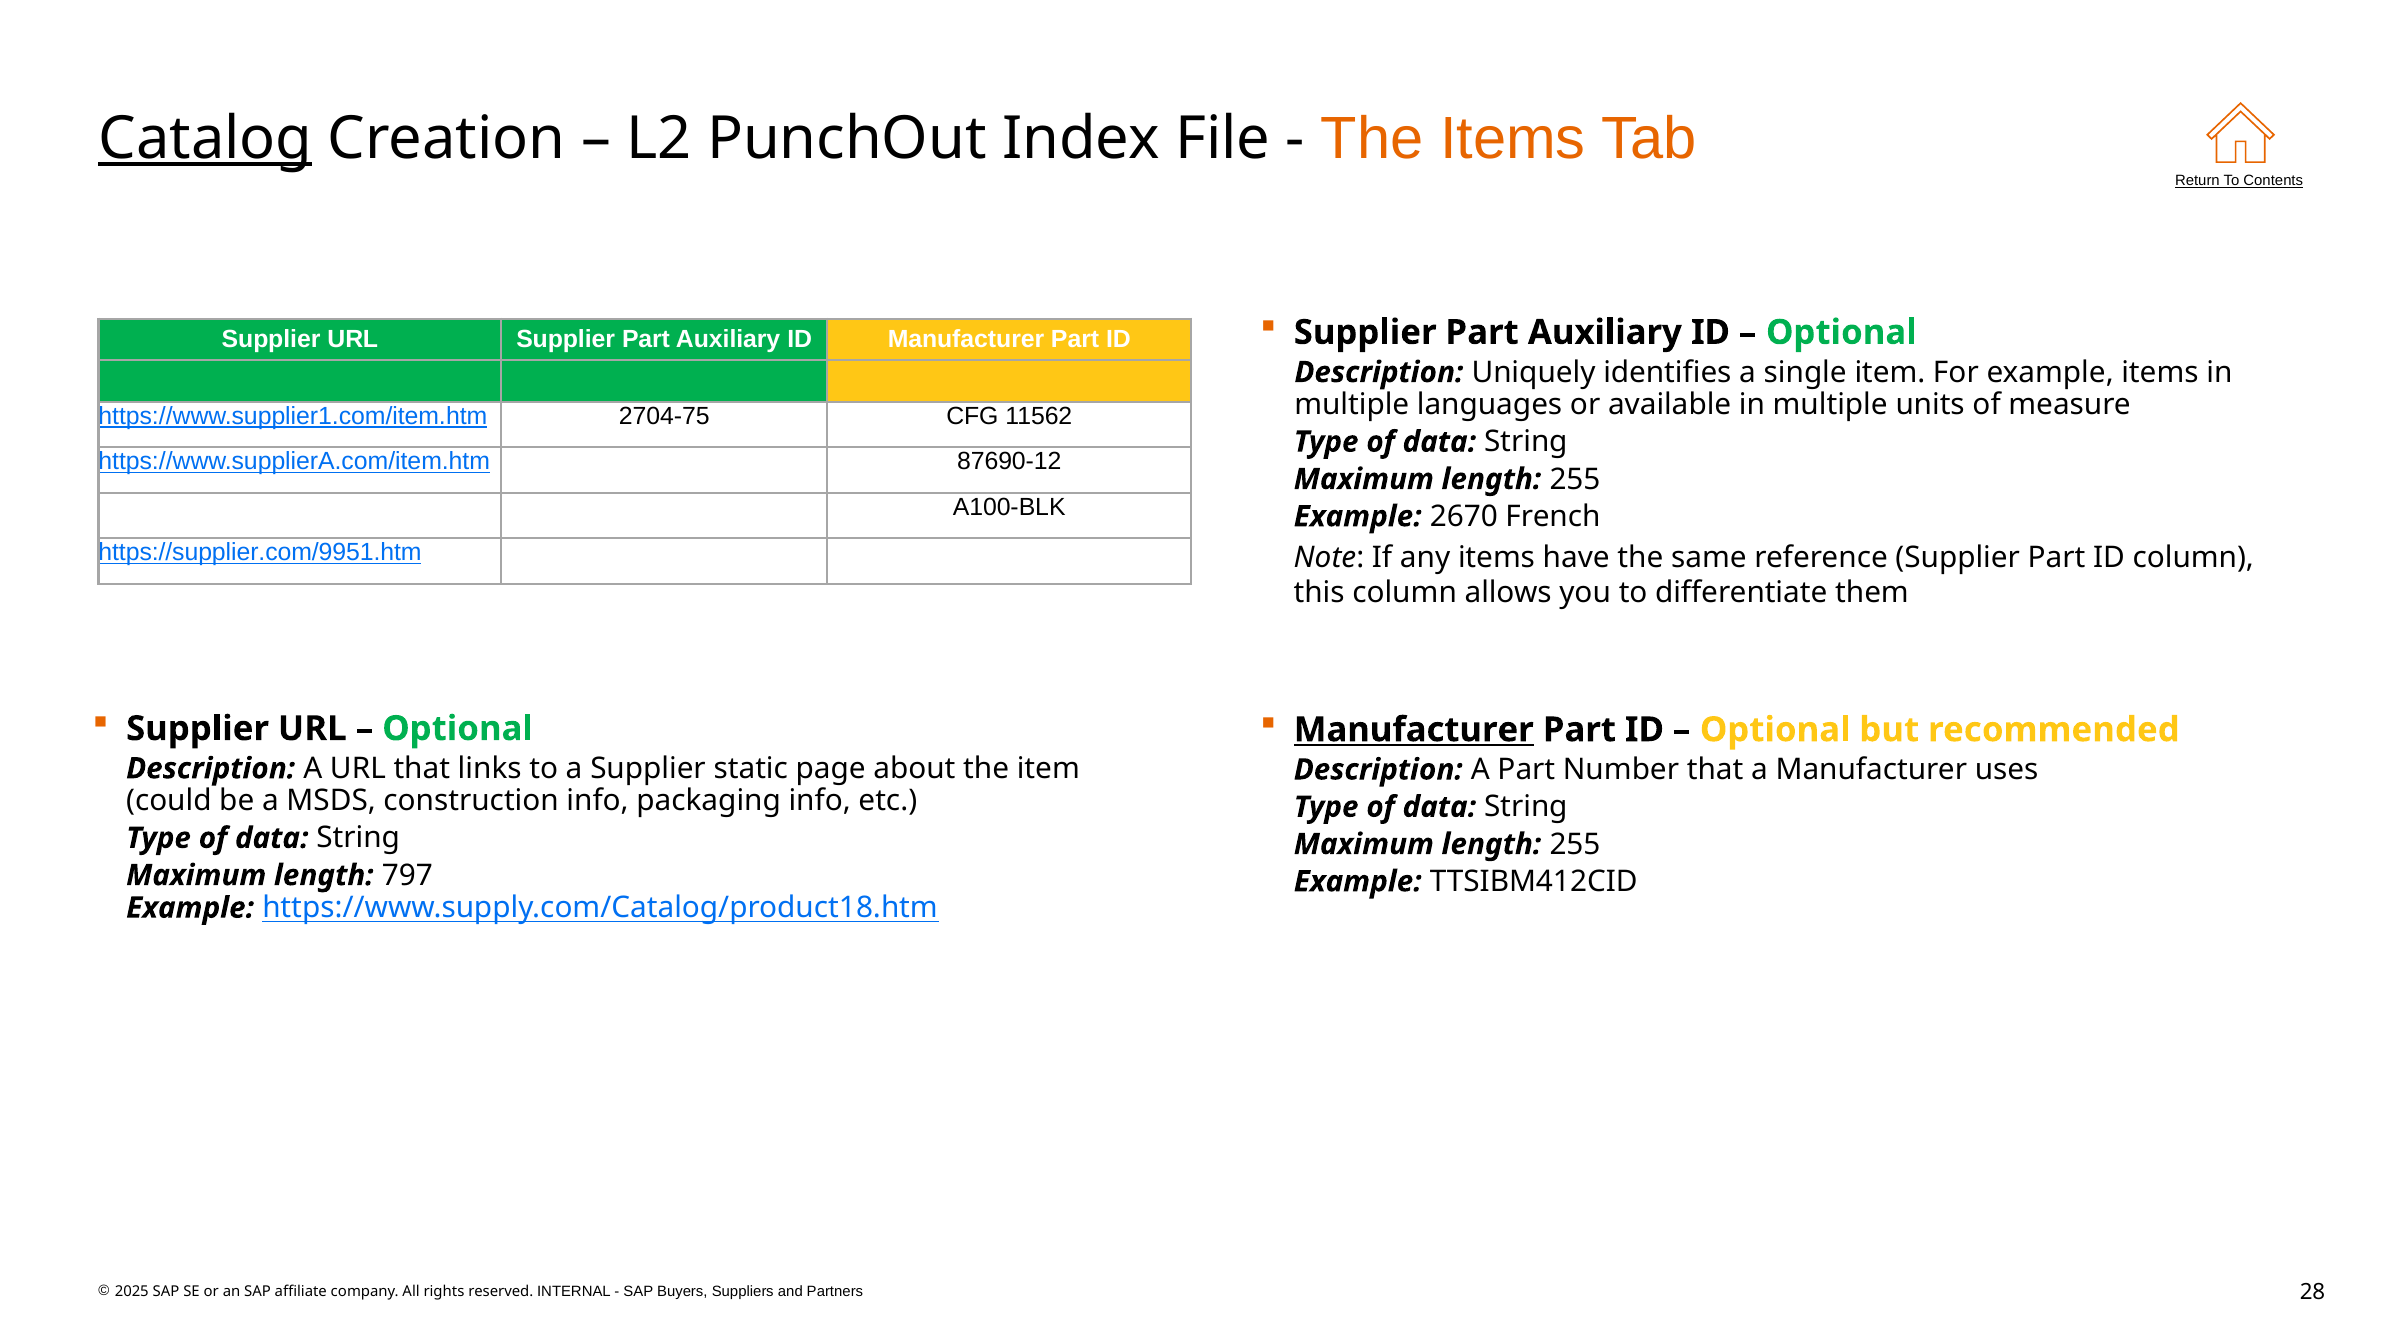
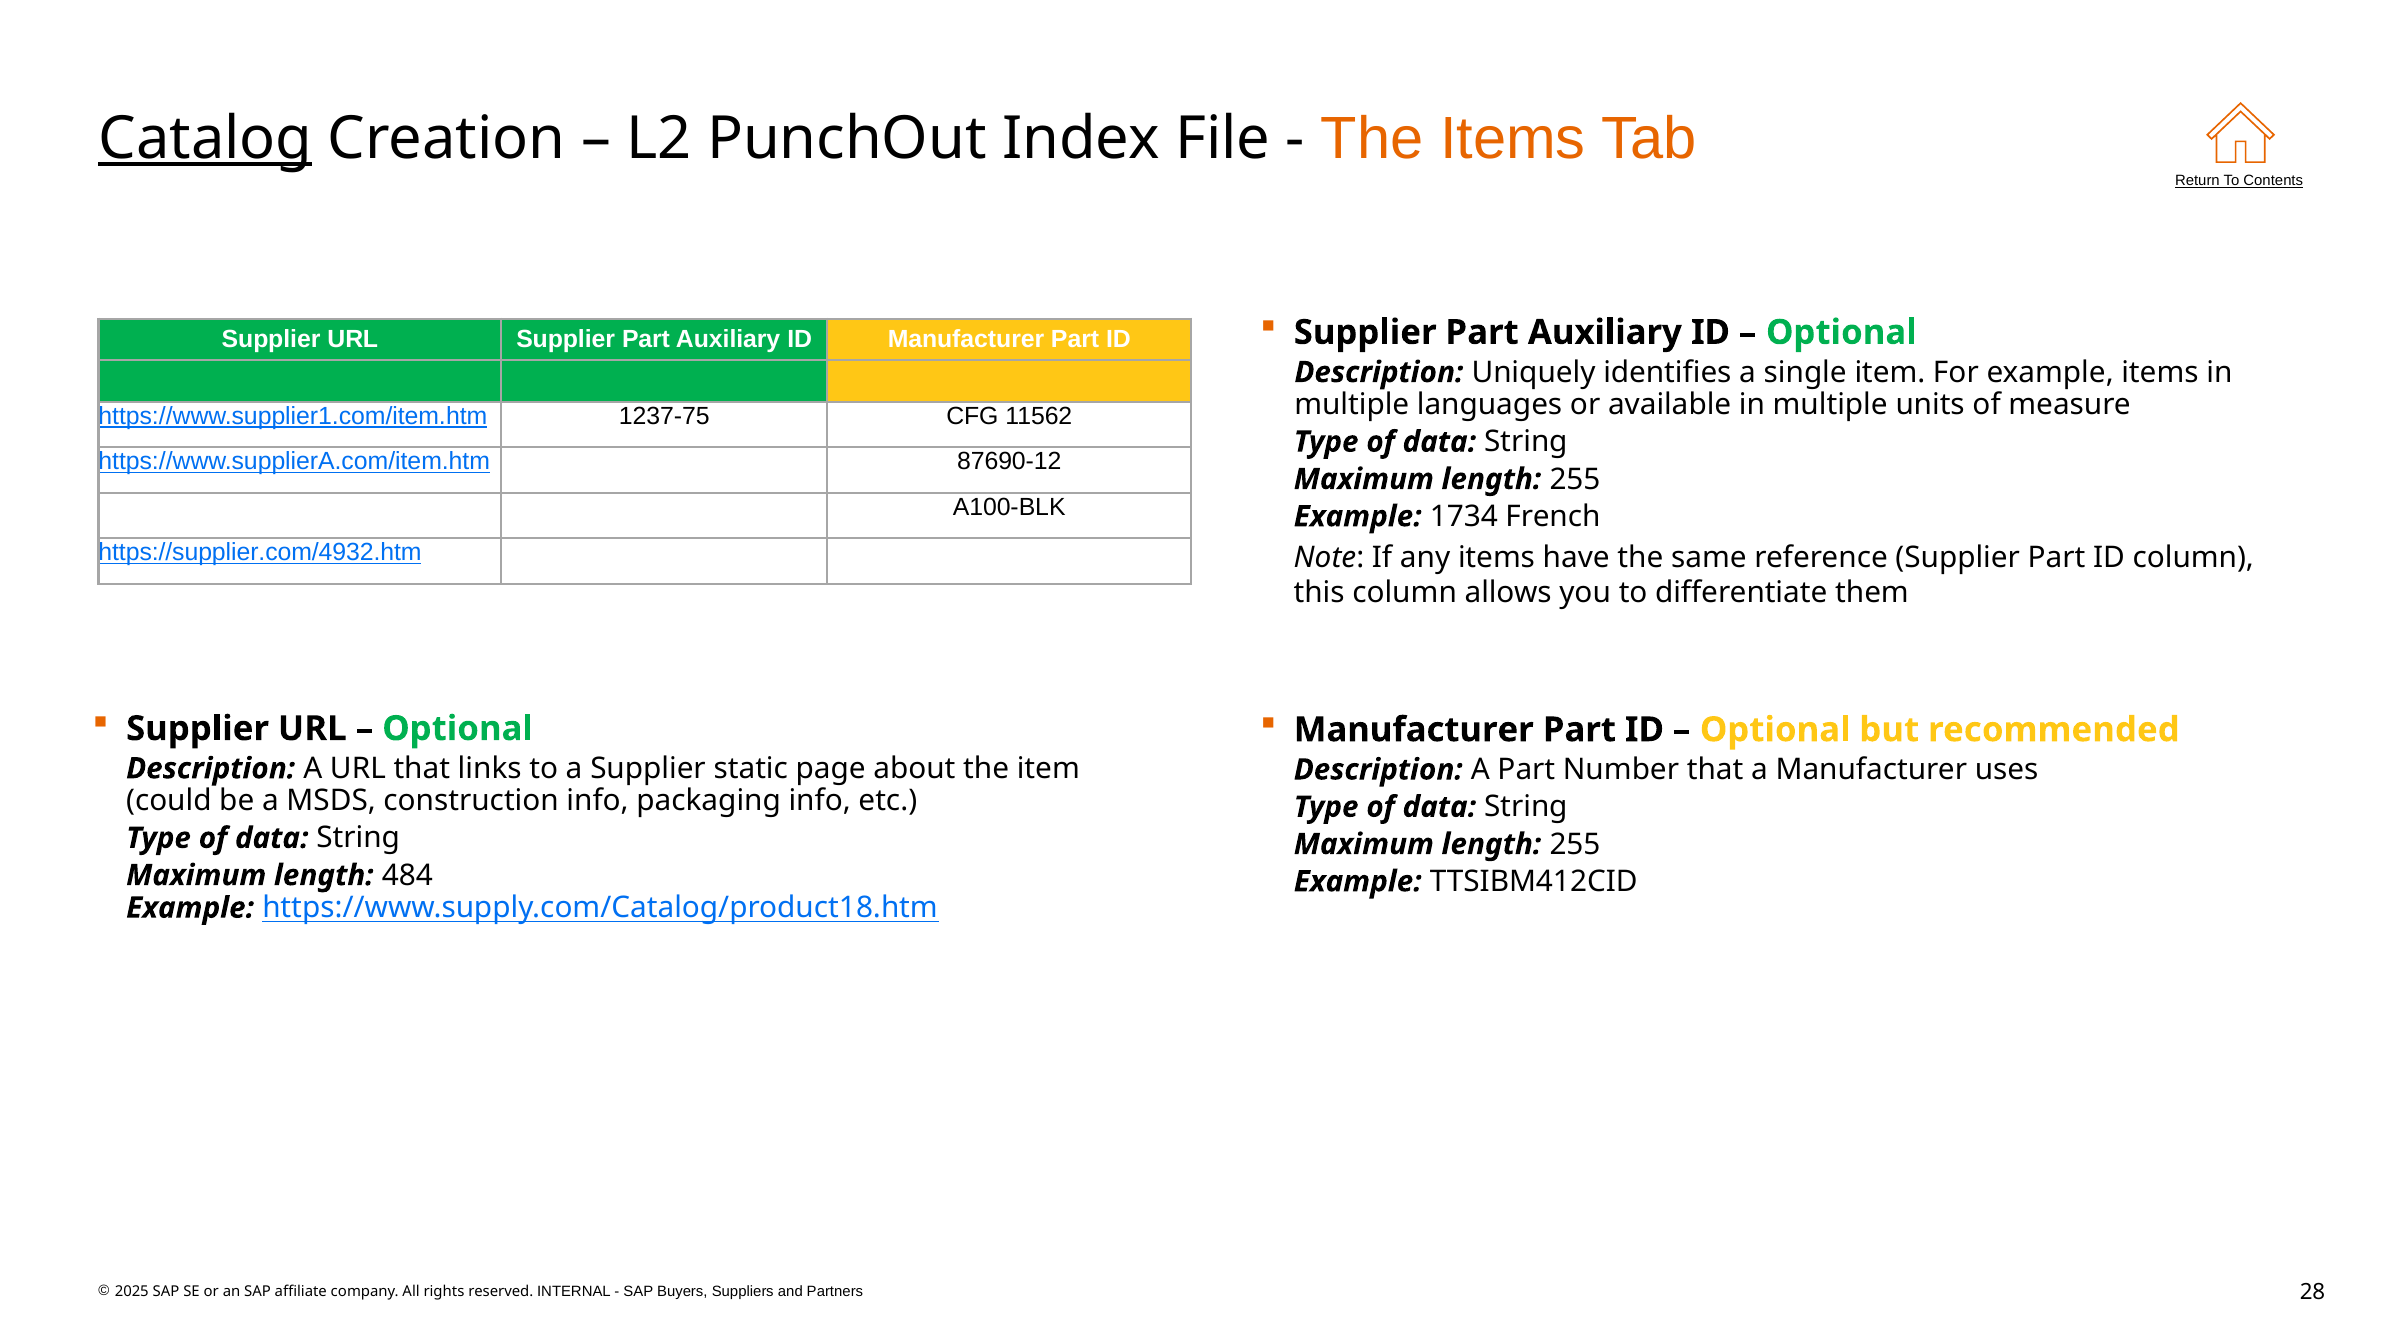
2704-75: 2704-75 -> 1237-75 (664, 416)
2670: 2670 -> 1734 (1464, 517)
https://supplier.com/9951.htm: https://supplier.com/9951.htm -> https://supplier.com/4932.htm (260, 553)
Manufacturer underline: present -> none (1414, 730)
797: 797 -> 484 (407, 875)
